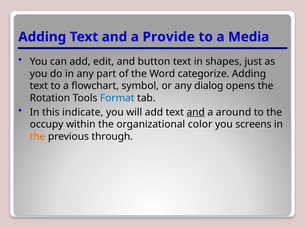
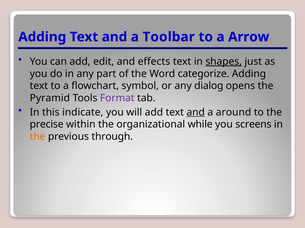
Provide: Provide -> Toolbar (169, 37)
Media: Media -> Arrow (249, 37)
button: button -> effects (154, 62)
shapes underline: none -> present (224, 62)
Rotation: Rotation -> Pyramid (50, 98)
Format colour: blue -> purple (117, 98)
occupy: occupy -> precise (47, 125)
color: color -> while (200, 125)
